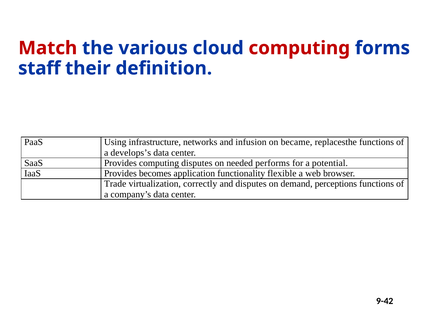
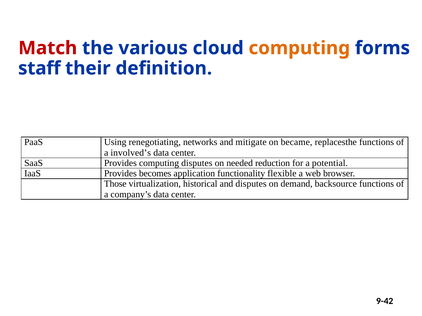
computing colour: red -> orange (299, 48)
infrastructure: infrastructure -> renegotiating (155, 142)
infusion: infusion -> mitigate (251, 142)
develops’s: develops’s -> involved’s (131, 153)
performs: performs -> reduction (273, 163)
Trade: Trade -> Those (115, 184)
correctly: correctly -> historical (200, 184)
perceptions: perceptions -> backsource (336, 184)
